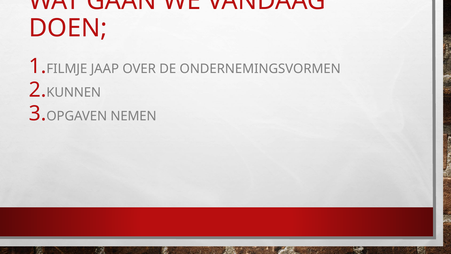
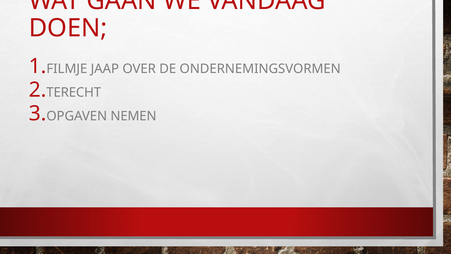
KUNNEN: KUNNEN -> TERECHT (74, 92)
